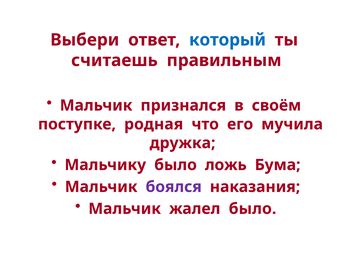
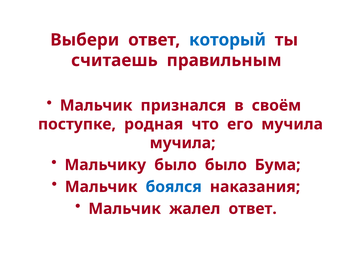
дружка: дружка -> мучила (183, 143)
было ложь: ложь -> было (226, 165)
боялся colour: purple -> blue (174, 187)
жалел было: было -> ответ (253, 209)
